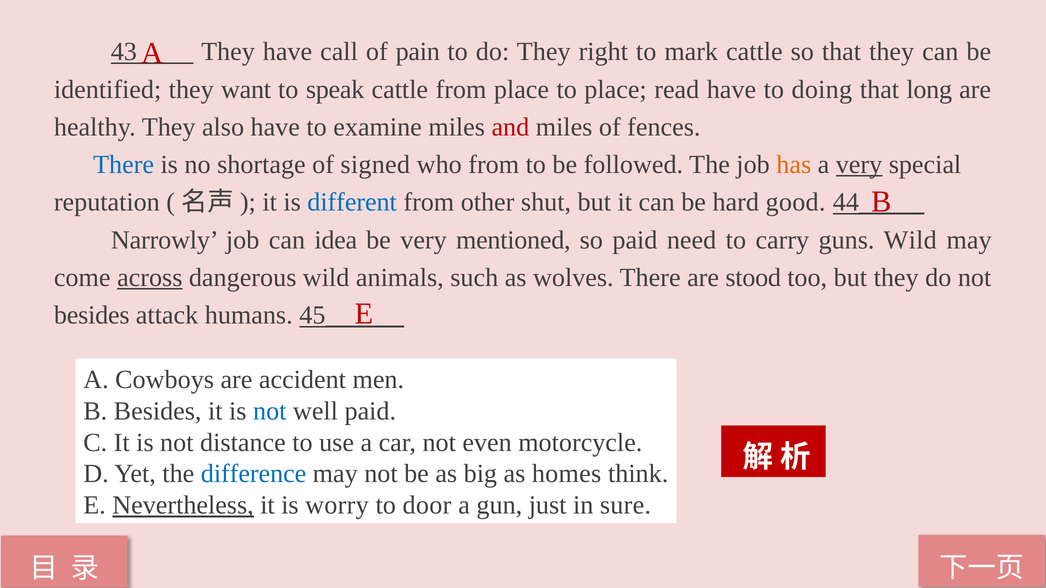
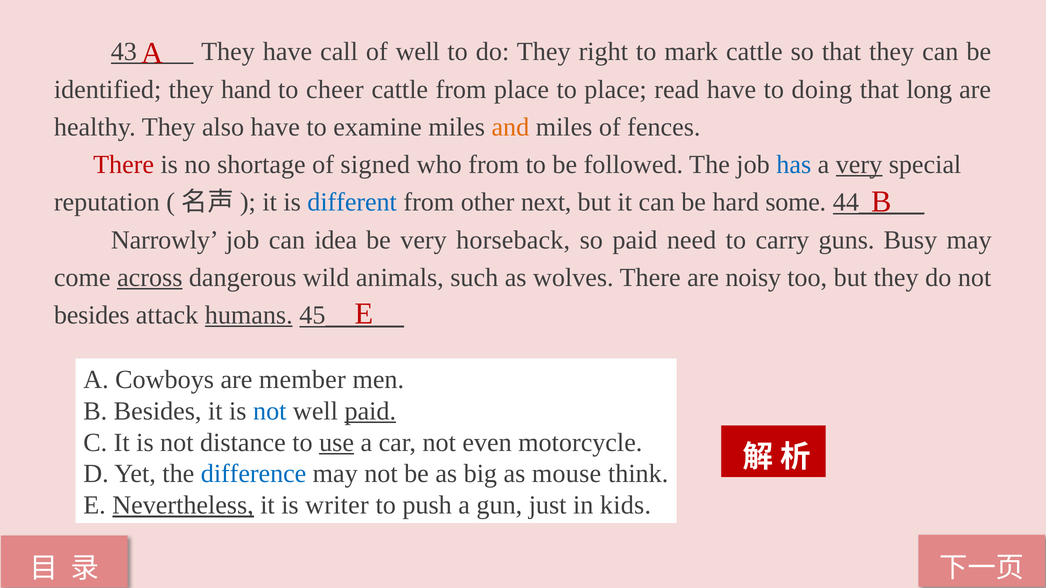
of pain: pain -> well (418, 52)
want: want -> hand (246, 89)
speak: speak -> cheer (335, 89)
and colour: red -> orange (510, 127)
There colour: blue -> red (124, 165)
has colour: orange -> blue (794, 165)
shut: shut -> next (546, 202)
good: good -> some (796, 202)
mentioned: mentioned -> horseback (513, 240)
guns Wild: Wild -> Busy (910, 240)
stood: stood -> noisy (753, 278)
humans underline: none -> present (249, 315)
accident: accident -> member (302, 380)
paid underline: none -> present (370, 411)
use underline: none -> present (337, 443)
homes: homes -> mouse (567, 474)
worry: worry -> writer (337, 506)
door: door -> push (427, 506)
sure: sure -> kids (625, 506)
